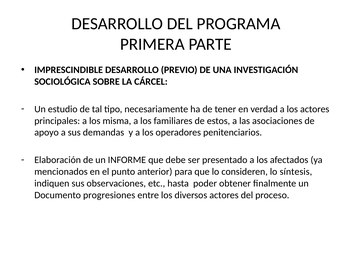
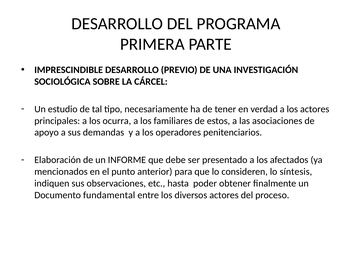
misma: misma -> ocurra (117, 121)
progresiones: progresiones -> fundamental (109, 195)
